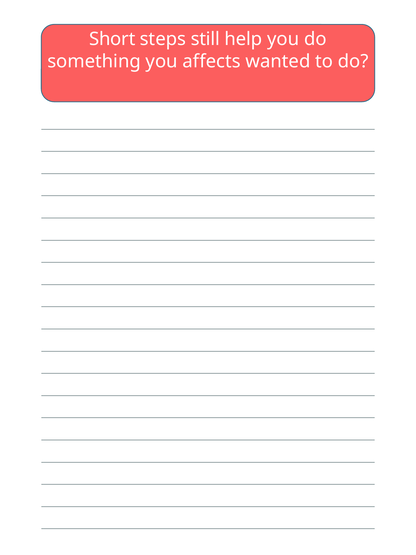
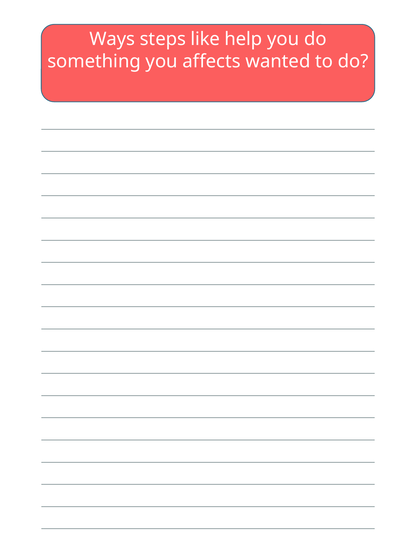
Short: Short -> Ways (112, 39)
still: still -> like (205, 39)
